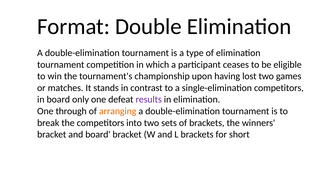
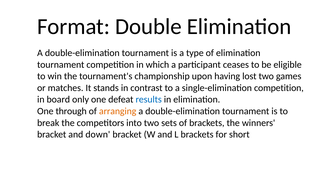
single-elimination competitors: competitors -> competition (279, 88)
results colour: purple -> blue (149, 99)
and board: board -> down (98, 134)
